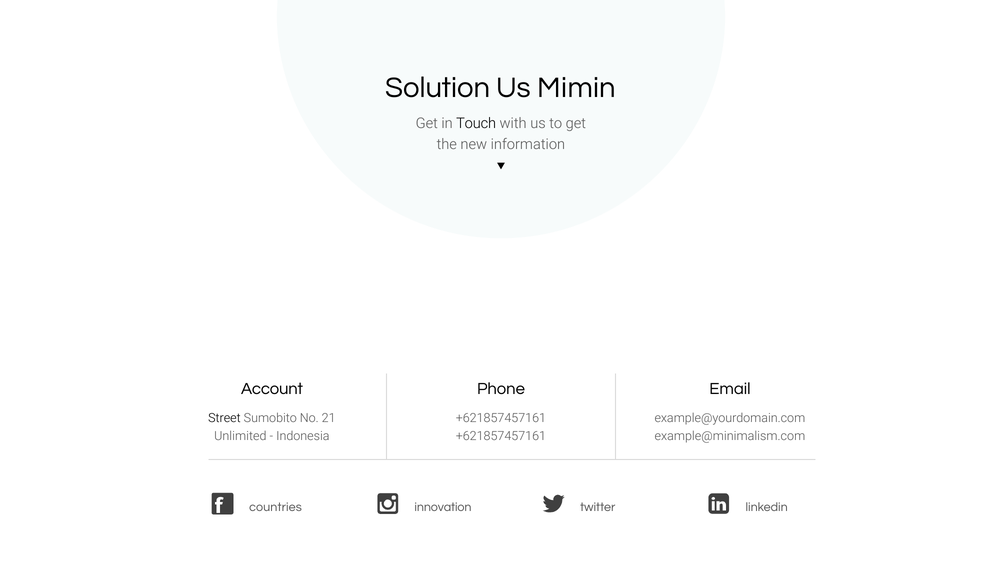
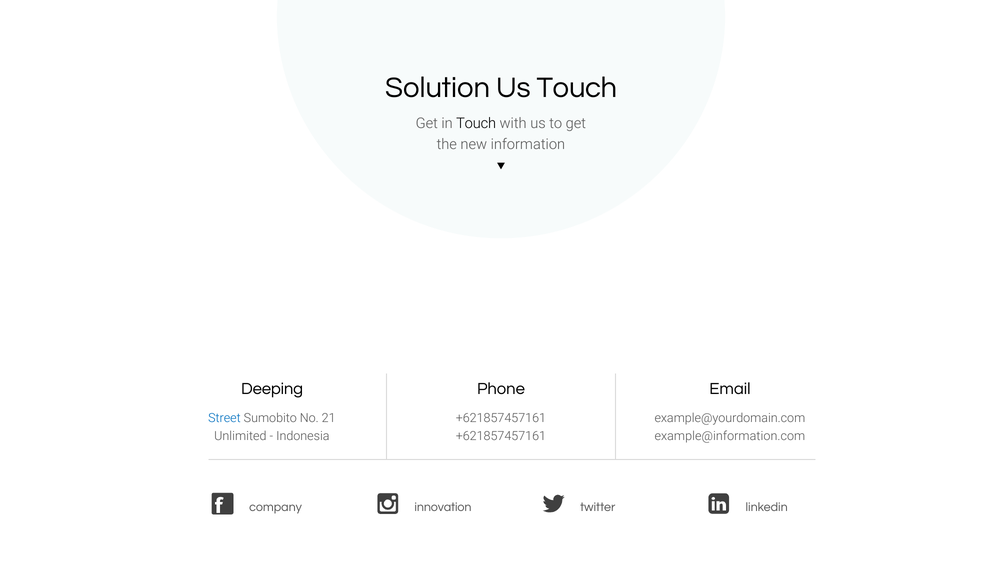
Us Mimin: Mimin -> Touch (577, 88)
Account: Account -> Deeping (272, 389)
Street colour: black -> blue (224, 419)
example@minimalism.com: example@minimalism.com -> example@information.com (730, 437)
countries: countries -> company (276, 508)
